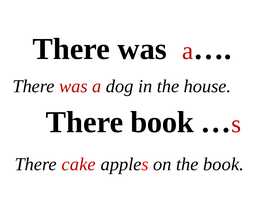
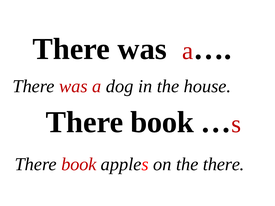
cake: cake -> book (79, 164)
the book: book -> there (224, 164)
